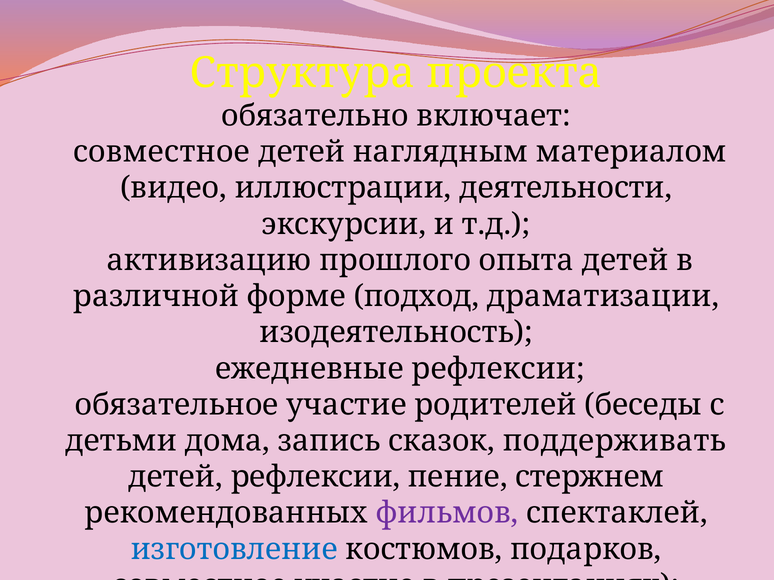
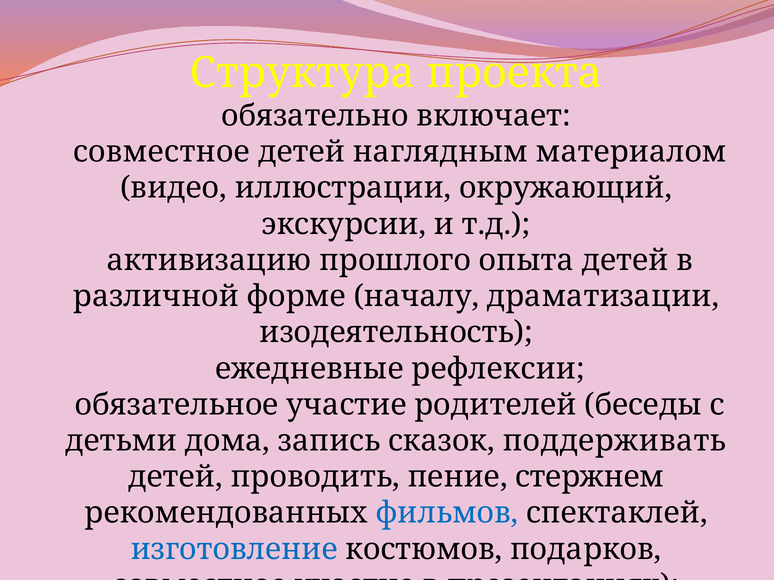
деятельности: деятельности -> окружающий (566, 188)
подход: подход -> началу (416, 297)
детей рефлексии: рефлексии -> проводить (315, 477)
фильмов colour: purple -> blue (447, 513)
